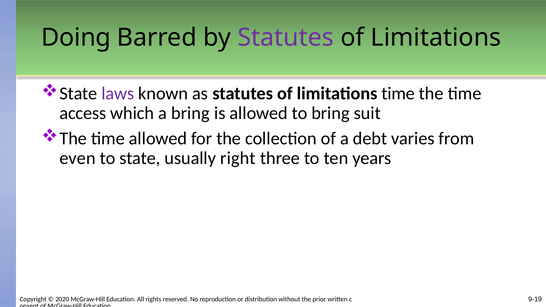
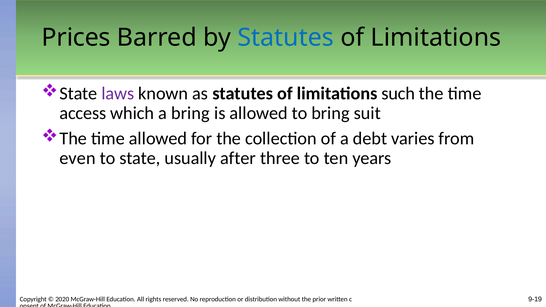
Doing: Doing -> Prices (76, 38)
Statutes colour: purple -> blue (286, 38)
limitations time: time -> such (398, 94)
right: right -> after (238, 158)
